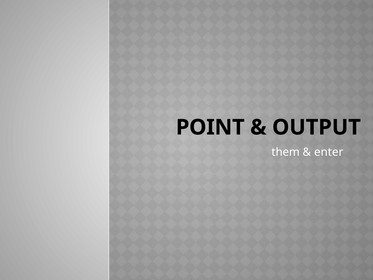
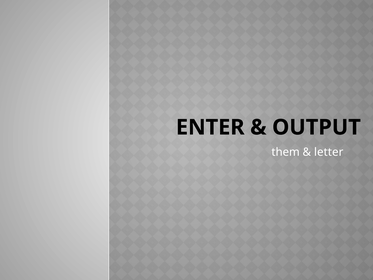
POINT: POINT -> ENTER (210, 127)
enter: enter -> letter (329, 152)
